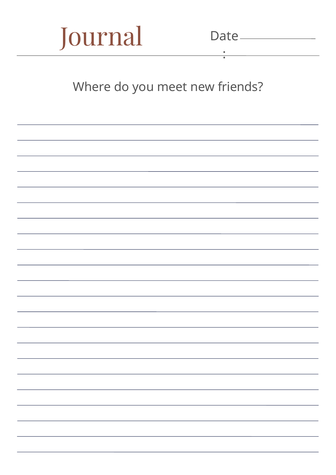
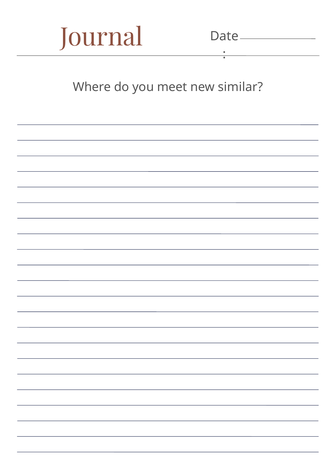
friends: friends -> similar (240, 87)
